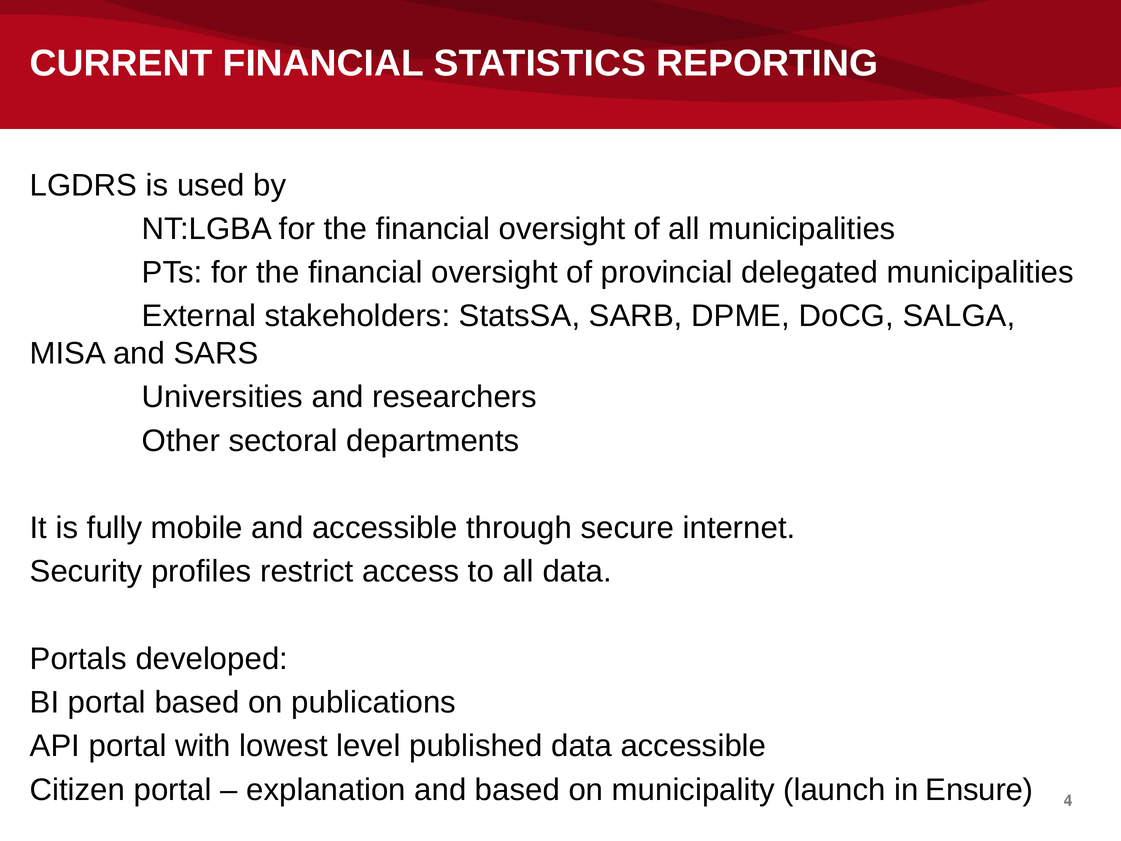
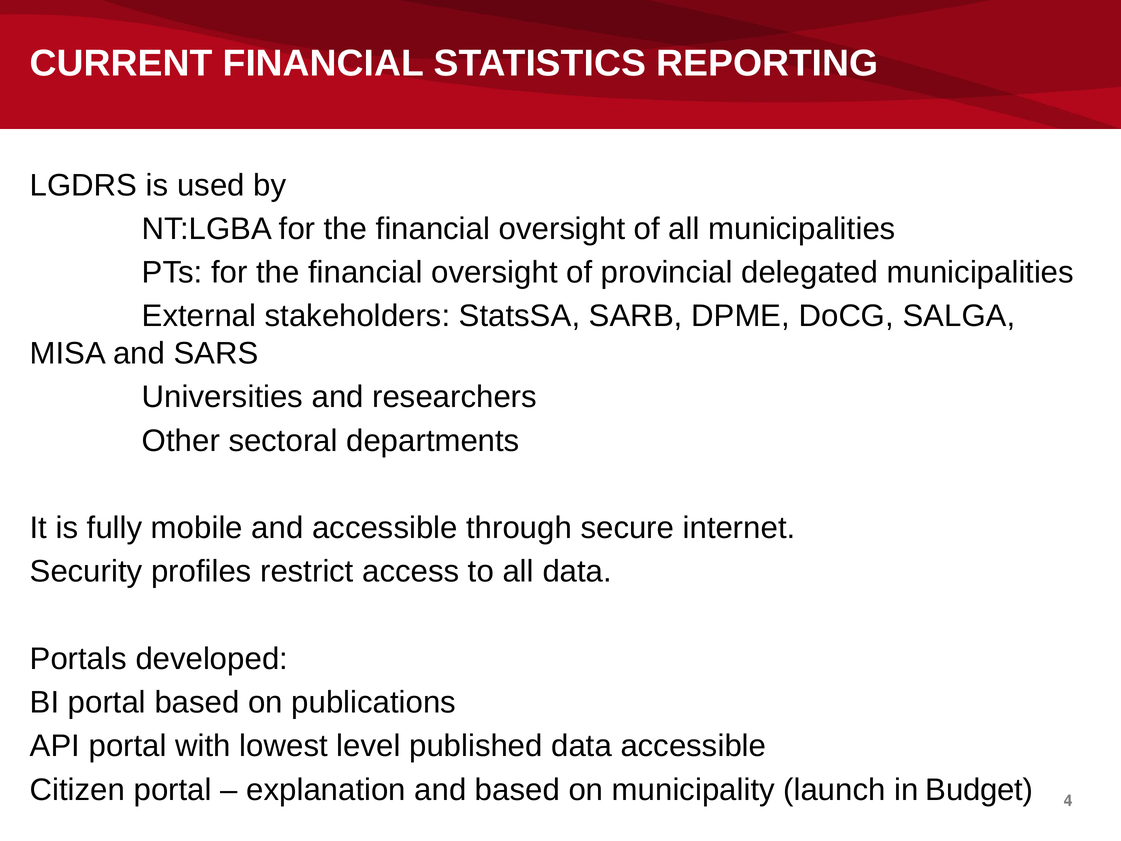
Ensure: Ensure -> Budget (979, 790)
